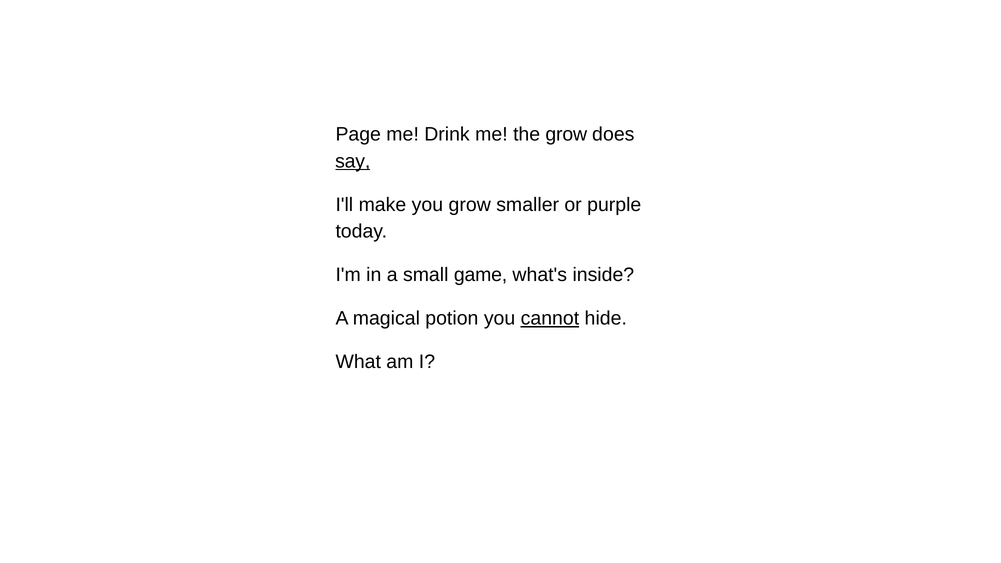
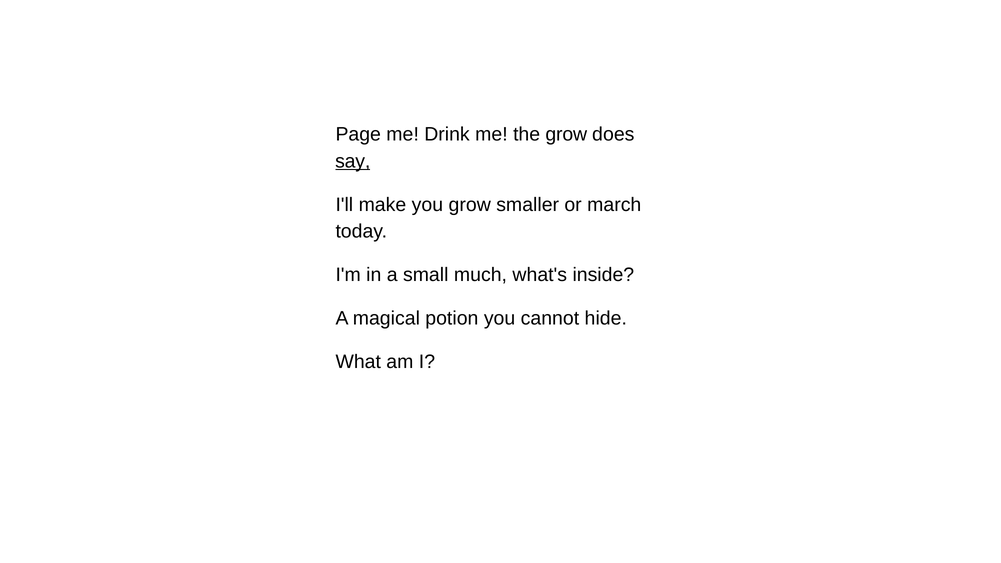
purple: purple -> march (614, 205)
game: game -> much (480, 275)
cannot underline: present -> none (550, 319)
